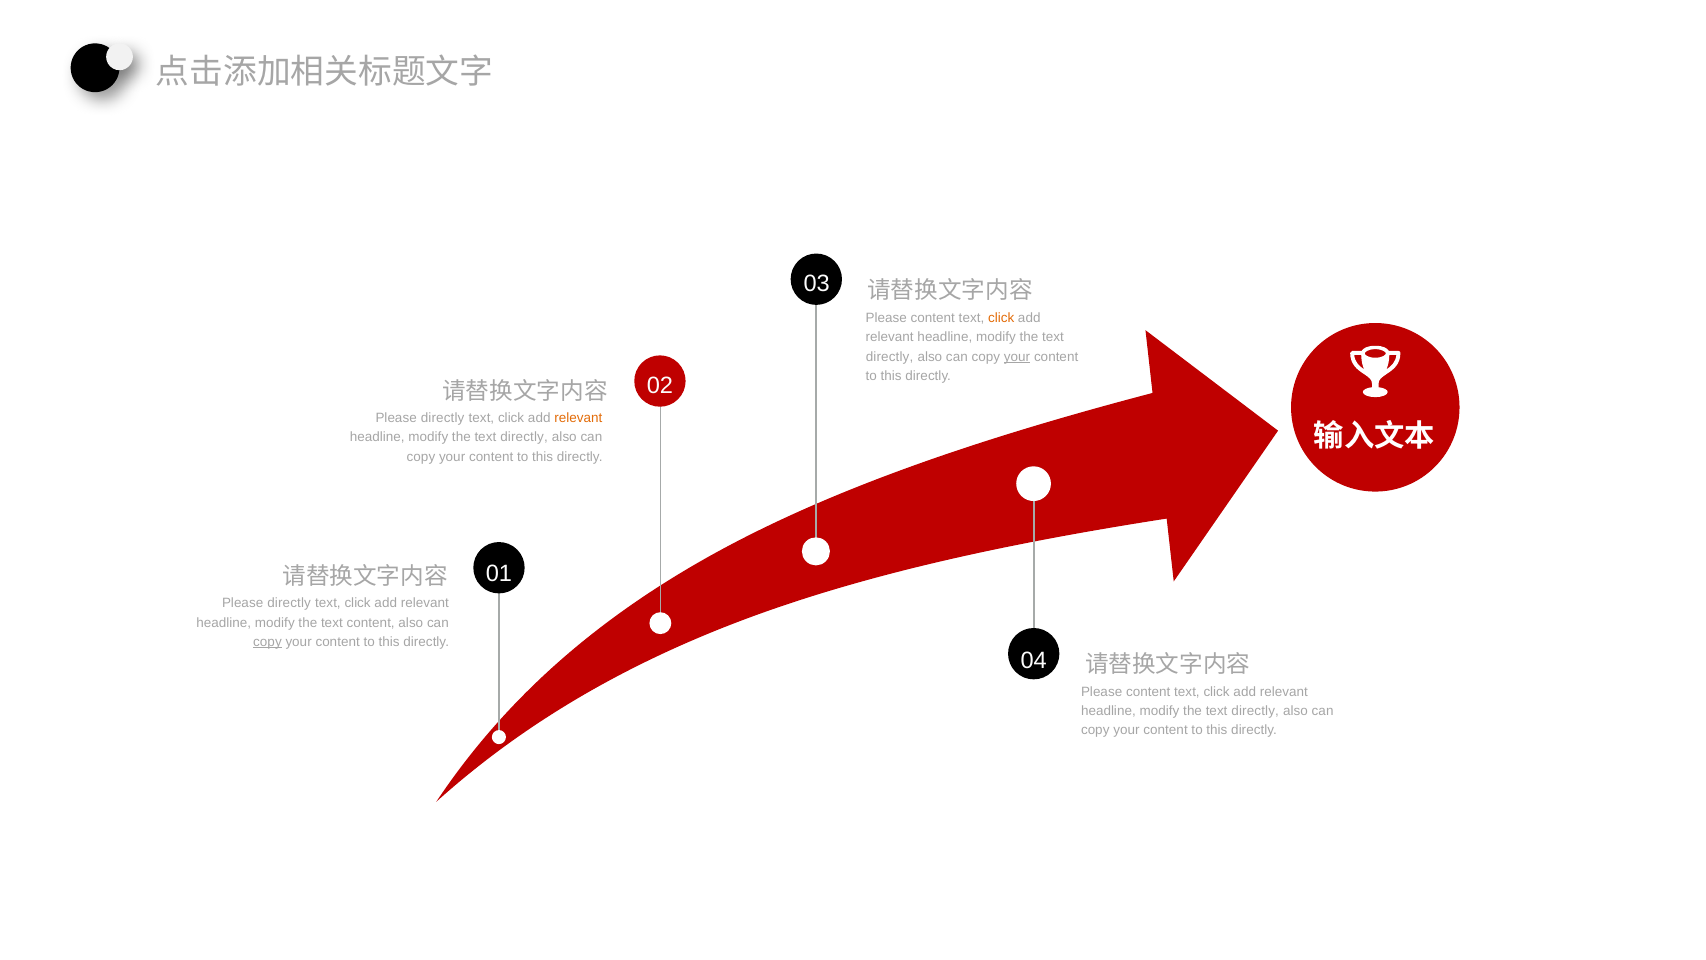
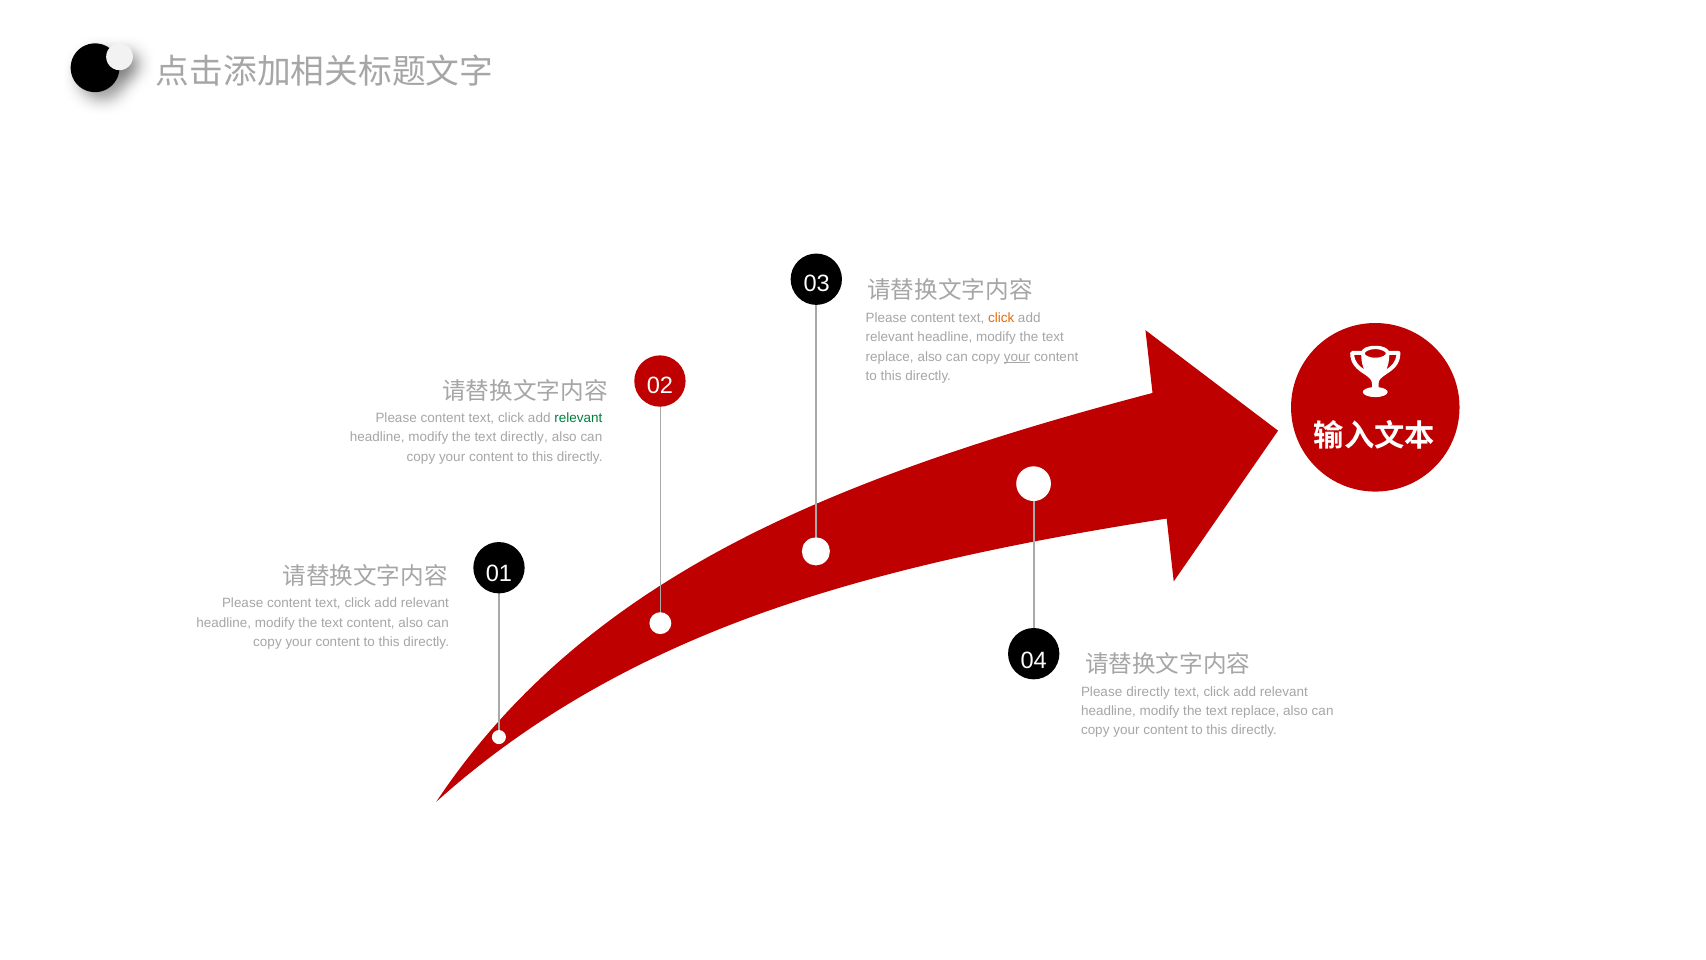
directly: directly -> replace (890, 357)
directly: directly -> content (443, 418)
relevant colour: orange -> green (578, 418)
directly: directly -> content (289, 603)
copy underline: present -> none (267, 642)
content: content -> directly (1148, 691)
directly: directly -> replace (1255, 711)
